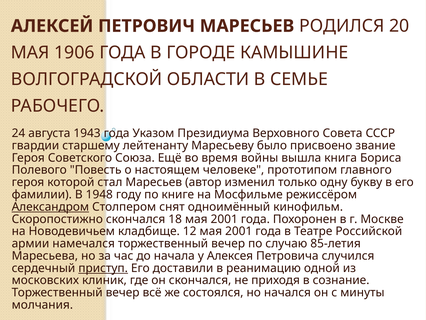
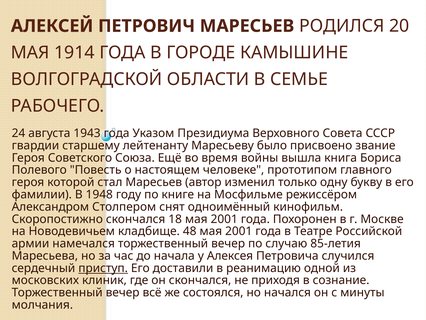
1906: 1906 -> 1914 (74, 53)
Александром underline: present -> none (50, 207)
12: 12 -> 48 (190, 231)
